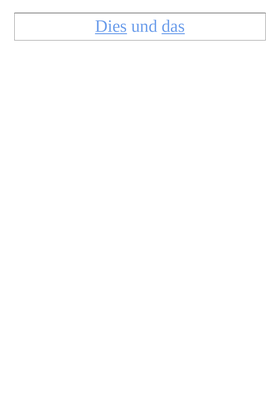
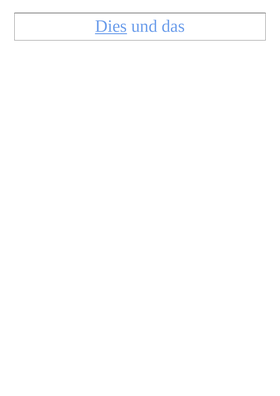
das underline: present -> none (173, 26)
